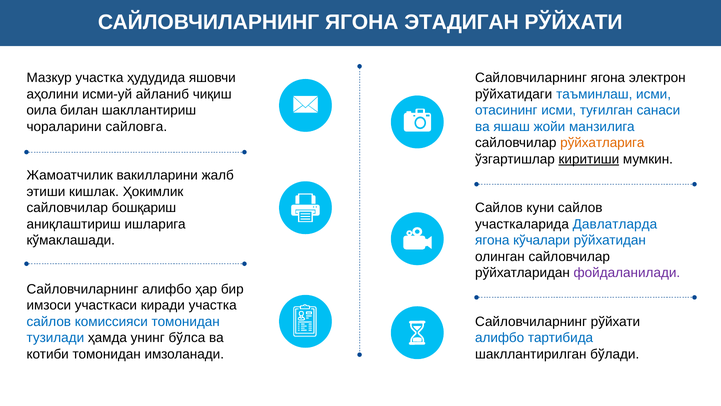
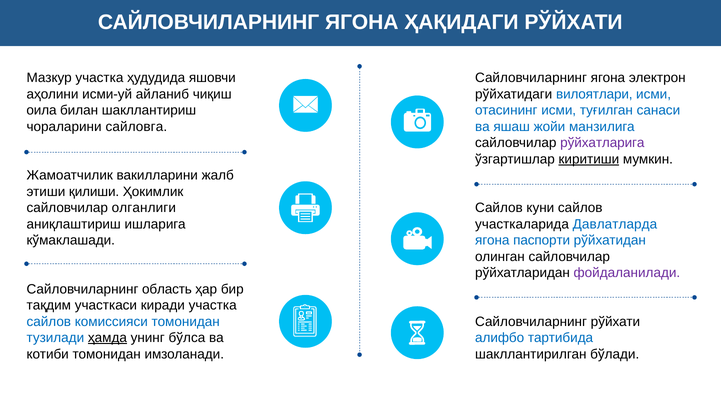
ЭТАДИГАН: ЭТАДИГАН -> ҲАҚИДАГИ (461, 22)
таъминлаш: таъминлаш -> вилоятлари (594, 94)
рўйхатларига colour: orange -> purple (602, 143)
кишлак: кишлак -> қилиши (94, 191)
бошқариш: бошқариш -> олганлиги (144, 208)
кўчалари: кўчалари -> паспорти (542, 240)
Сайловчиларнинг алифбо: алифбо -> область (167, 289)
имзоси: имзоси -> тақдим (49, 305)
ҳамда underline: none -> present (107, 337)
